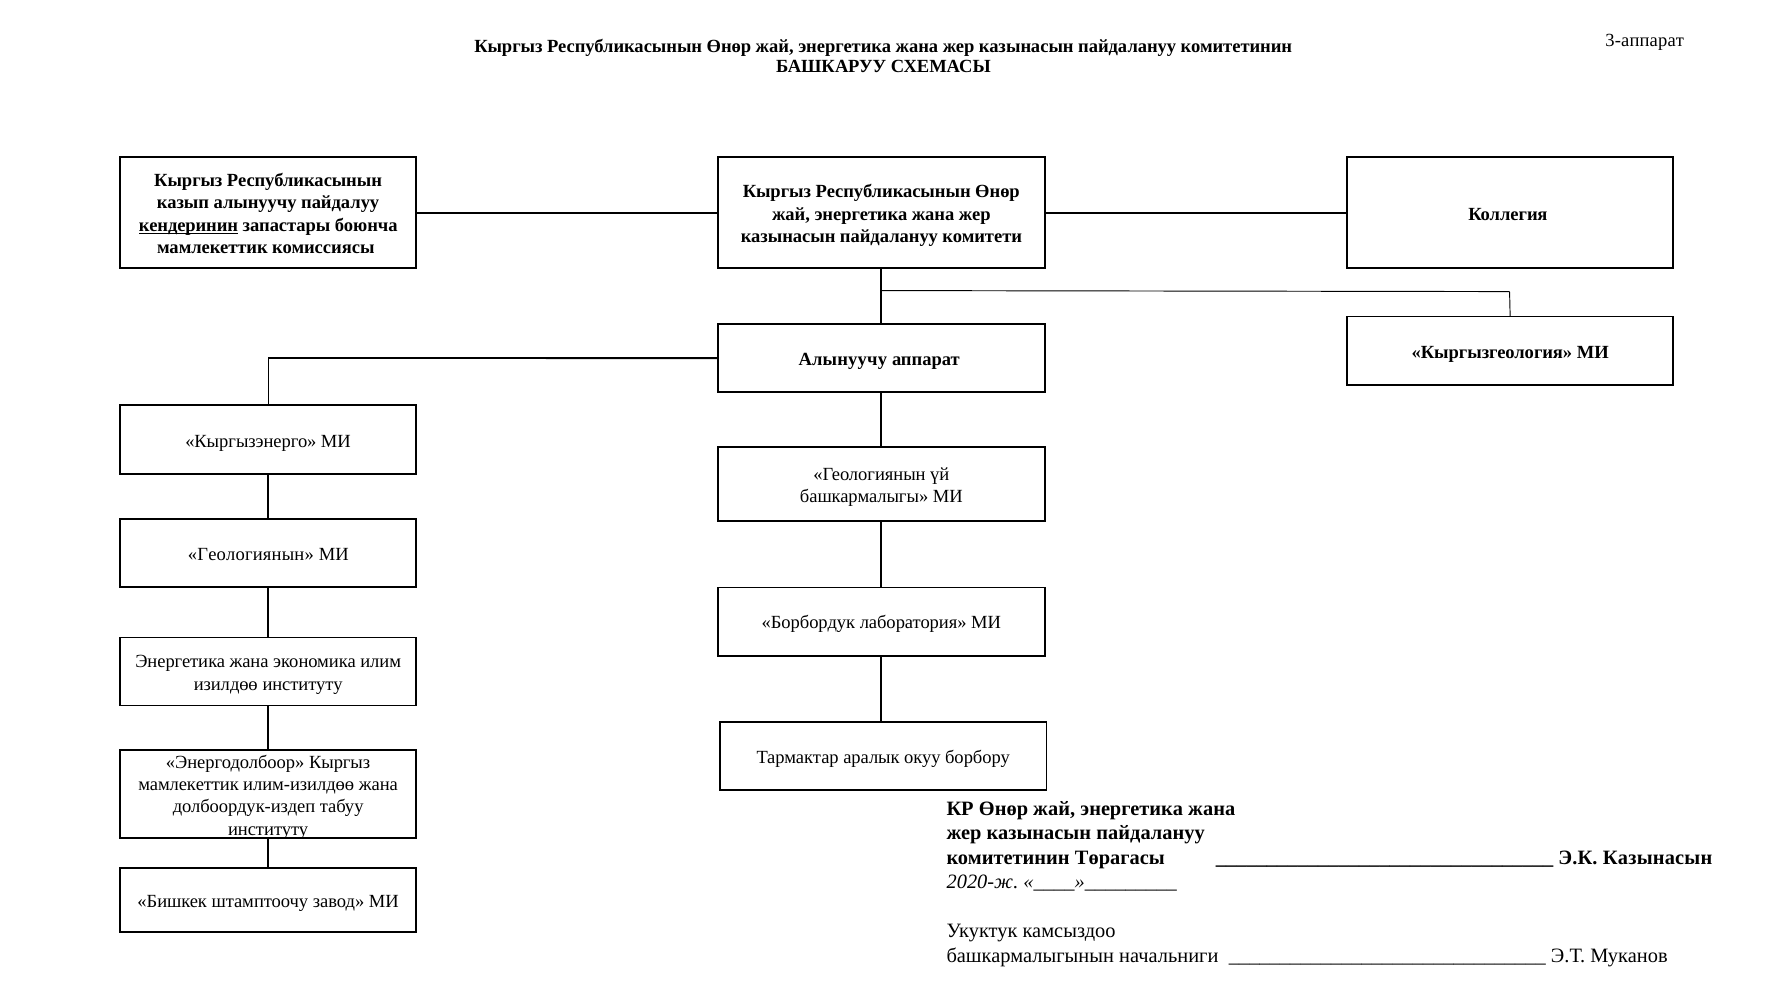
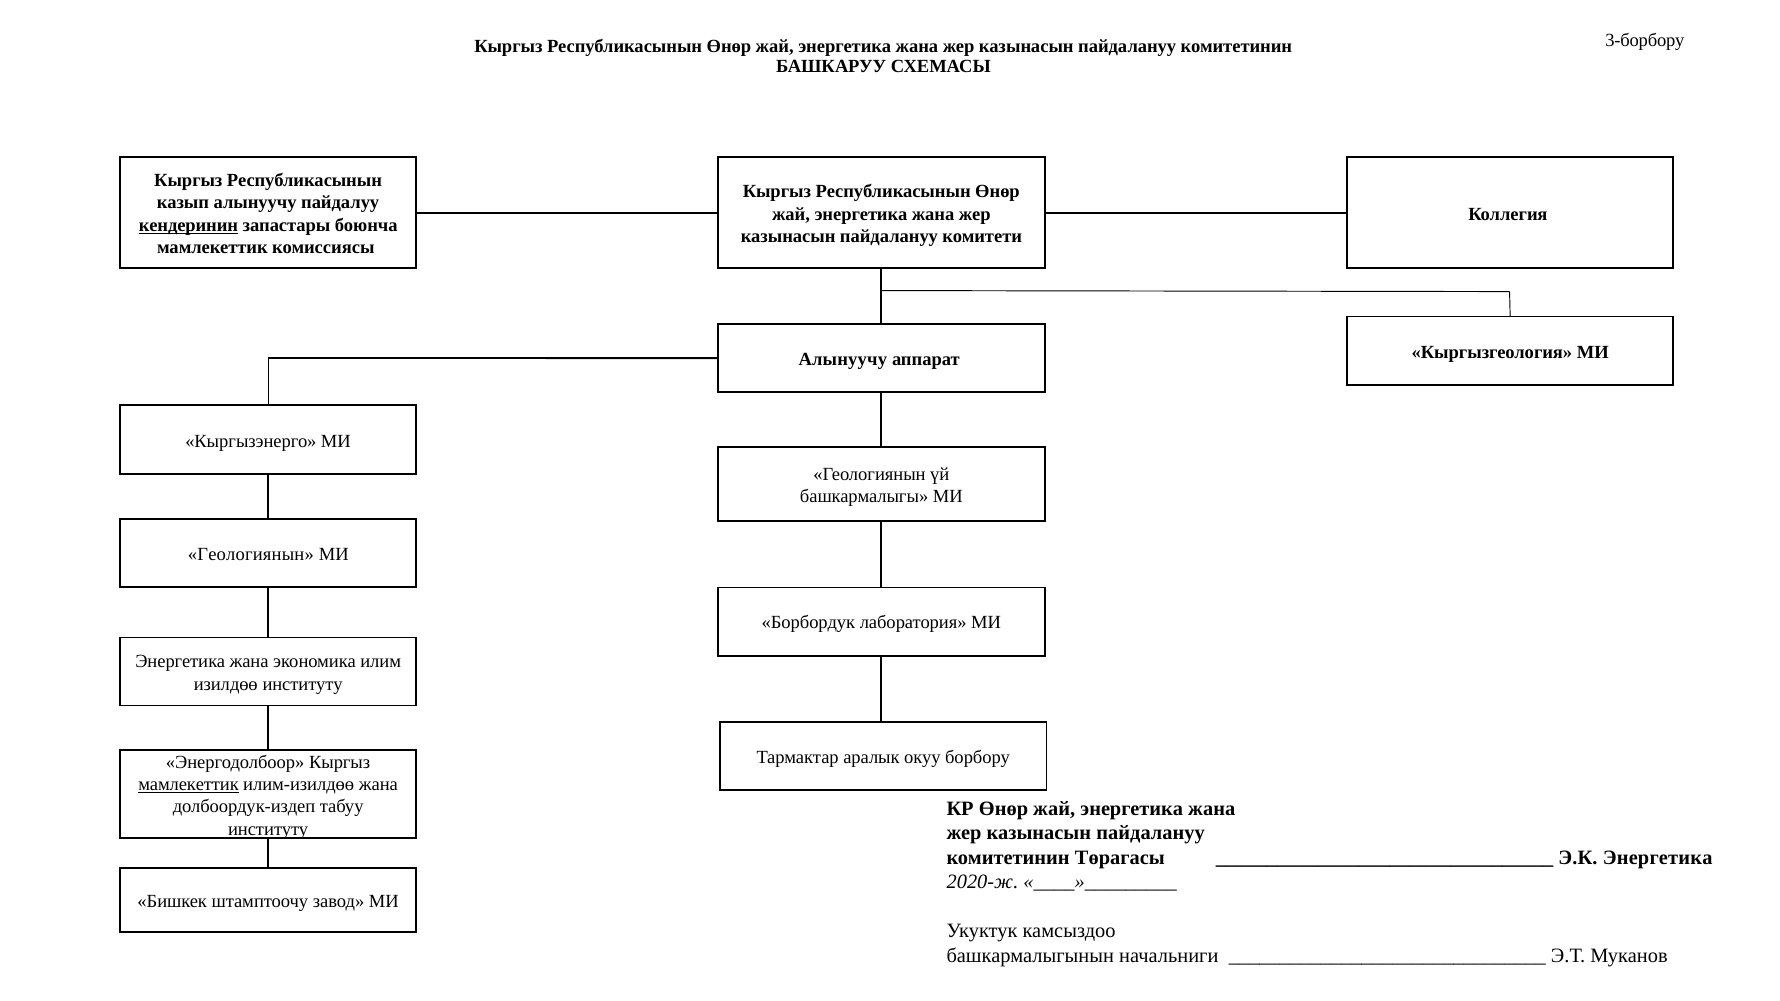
3-аппарат: 3-аппарат -> 3-борбору (1645, 40)
мамлекеттик underline: none -> present (189, 785)
Э.К Казынасын: Казынасын -> Энергетика (1658, 858)
